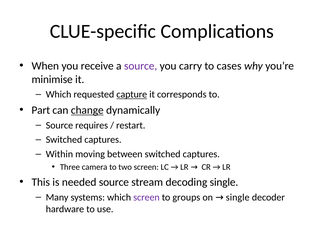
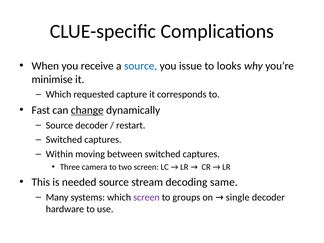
source colour: purple -> blue (141, 66)
carry: carry -> issue (190, 66)
cases: cases -> looks (229, 66)
capture underline: present -> none (132, 94)
Part: Part -> Fast (41, 110)
Source requires: requires -> decoder (92, 125)
decoding single: single -> same (224, 182)
